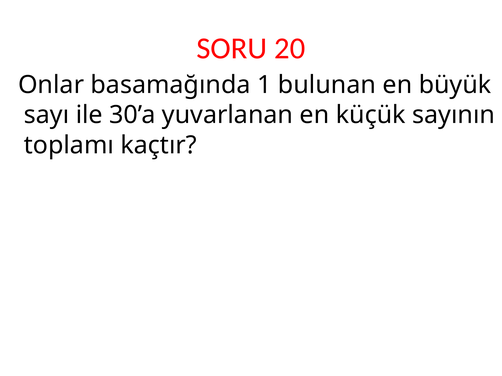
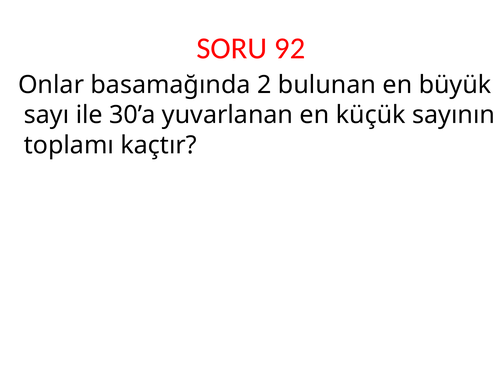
20: 20 -> 92 (290, 49)
1: 1 -> 2 (264, 85)
